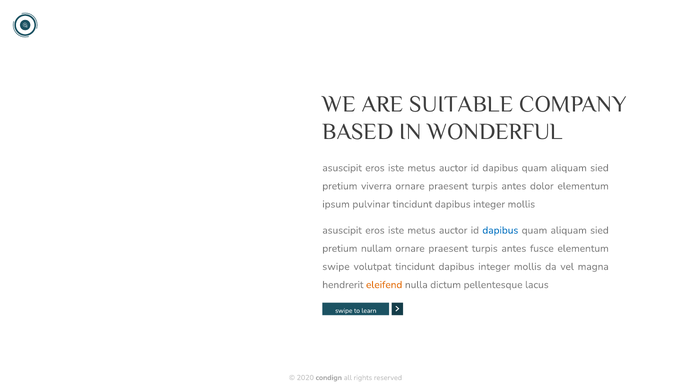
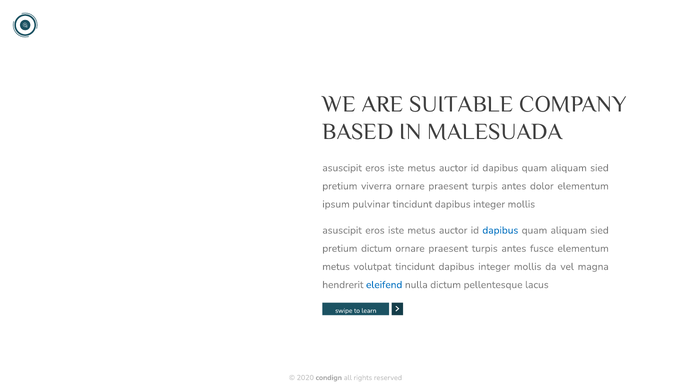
WONDERFUL: WONDERFUL -> MALESUADA (495, 132)
pretium nullam: nullam -> dictum (376, 248)
swipe: swipe -> metus (336, 266)
eleifend colour: orange -> blue (384, 284)
